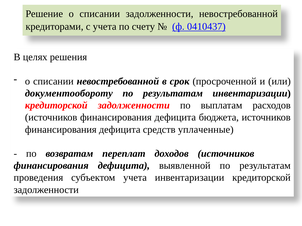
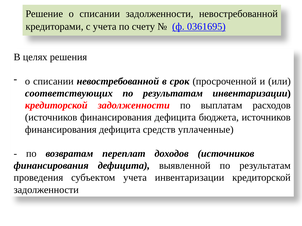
0410437: 0410437 -> 0361695 (206, 27)
документообороту: документообороту -> соответствующих (69, 93)
